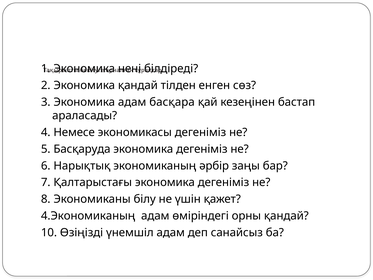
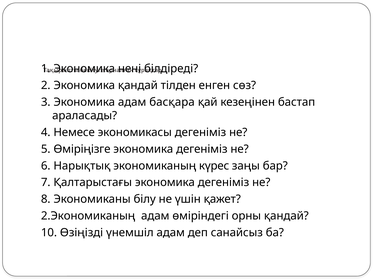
Басқаруда: Басқаруда -> Өміріңізге (82, 149)
әрбір: әрбір -> күрес (214, 166)
4.Экономиканың: 4.Экономиканың -> 2.Экономиканың (88, 216)
